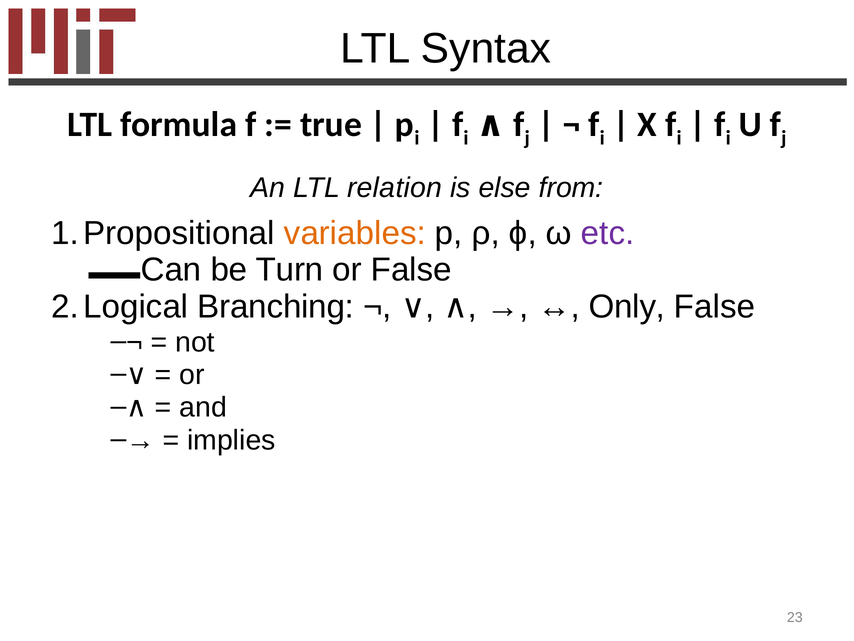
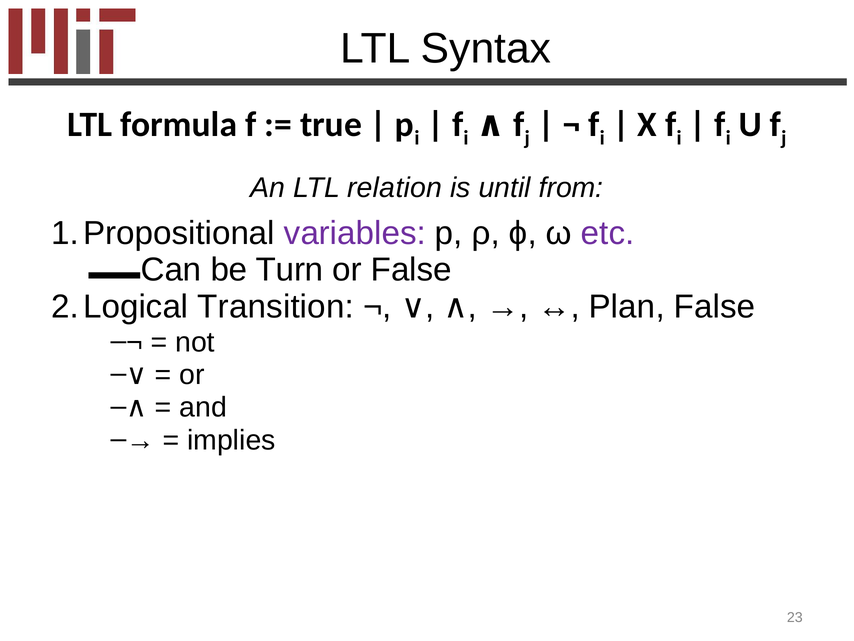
else: else -> until (505, 188)
variables colour: orange -> purple (355, 233)
Branching: Branching -> Transition (276, 307)
Only: Only -> Plan (627, 307)
